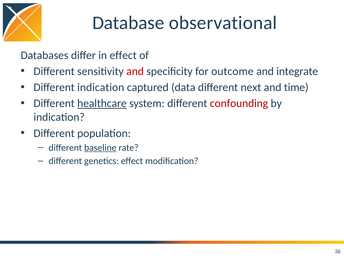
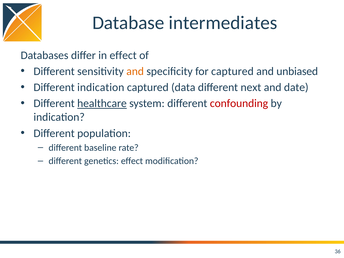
observational: observational -> intermediates (223, 23)
and colour: red -> orange (135, 71)
for outcome: outcome -> captured (232, 71)
integrate: integrate -> unbiased (297, 71)
time: time -> date (296, 87)
baseline underline: present -> none (100, 148)
